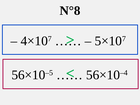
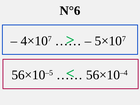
N°8: N°8 -> N°6 (70, 11)
